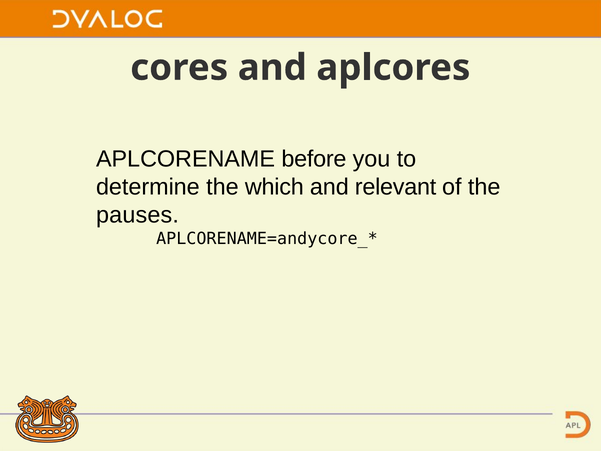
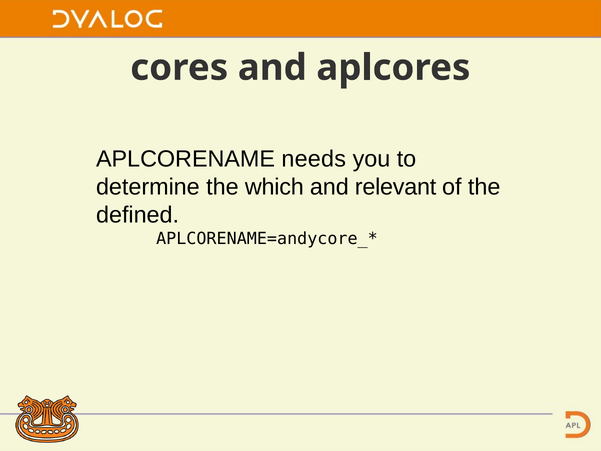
before: before -> needs (314, 159)
pauses: pauses -> defined (138, 215)
